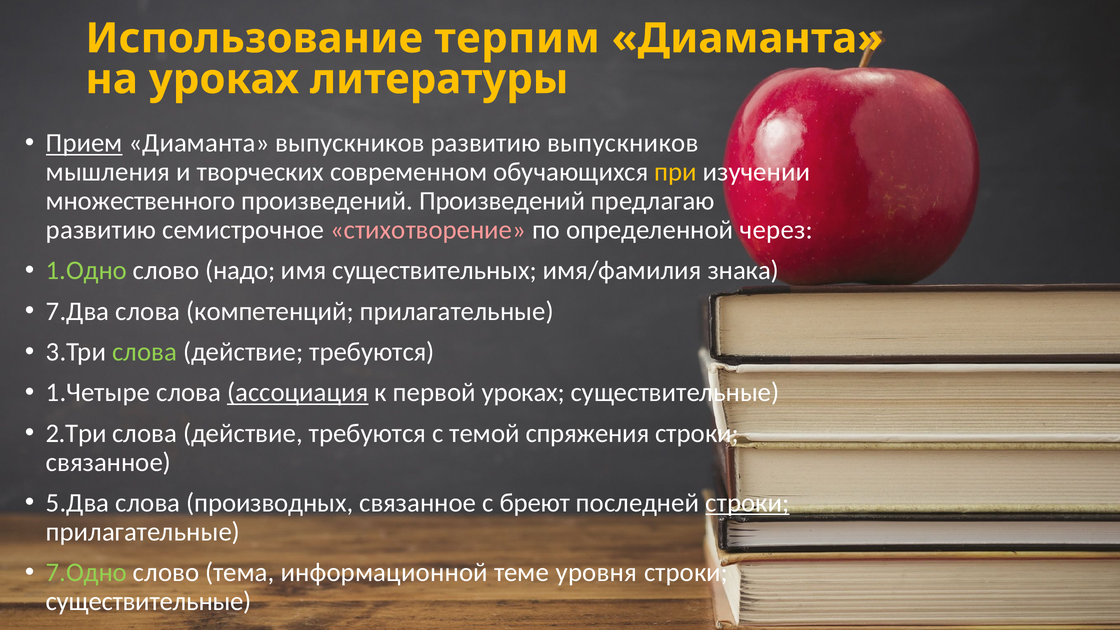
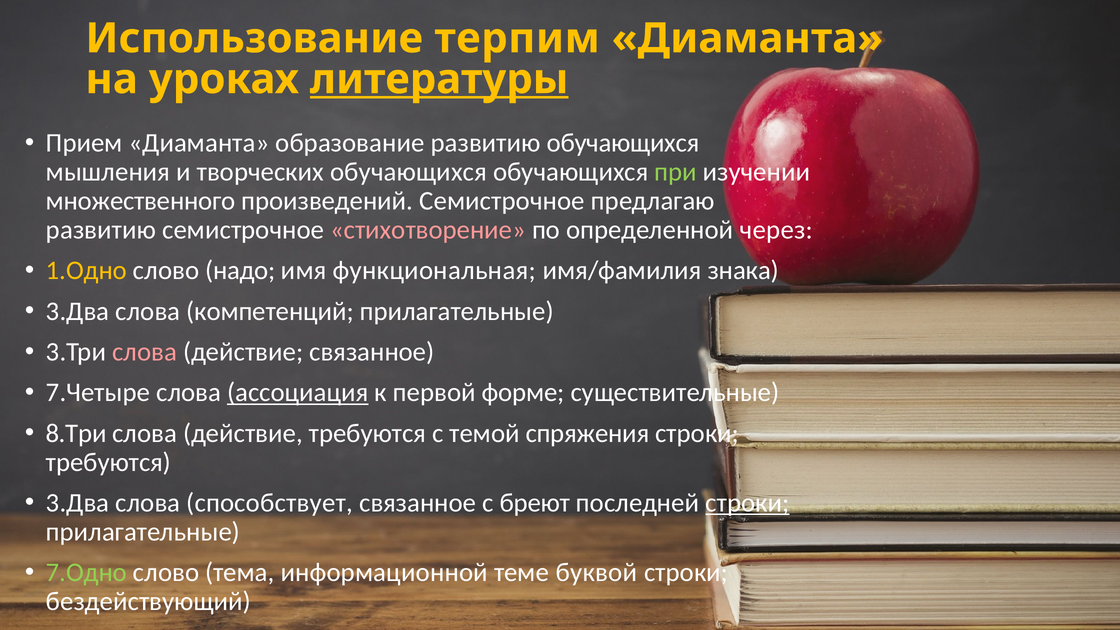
литературы underline: none -> present (439, 79)
Прием underline: present -> none (84, 143)
Диаманта выпускников: выпускников -> образование (350, 143)
развитию выпускников: выпускников -> обучающихся (623, 143)
творческих современном: современном -> обучающихся (409, 172)
при colour: yellow -> light green (676, 172)
произведений Произведений: Произведений -> Семистрочное (502, 201)
1.Одно colour: light green -> yellow (86, 271)
существительных: существительных -> функциональная (434, 271)
7.Два: 7.Два -> 3.Два (78, 311)
слова colour: light green -> pink (145, 352)
требуются: требуются -> связанное (372, 352)
1.Четыре: 1.Четыре -> 7.Четыре (98, 393)
первой уроках: уроках -> форме (523, 393)
2.Три: 2.Три -> 8.Три (76, 433)
связанное: связанное -> требуются (108, 462)
5.Два: 5.Два -> 3.Два (78, 503)
производных: производных -> способствует (270, 503)
уровня: уровня -> буквой (596, 572)
существительные: существительные -> бездействующий (149, 601)
